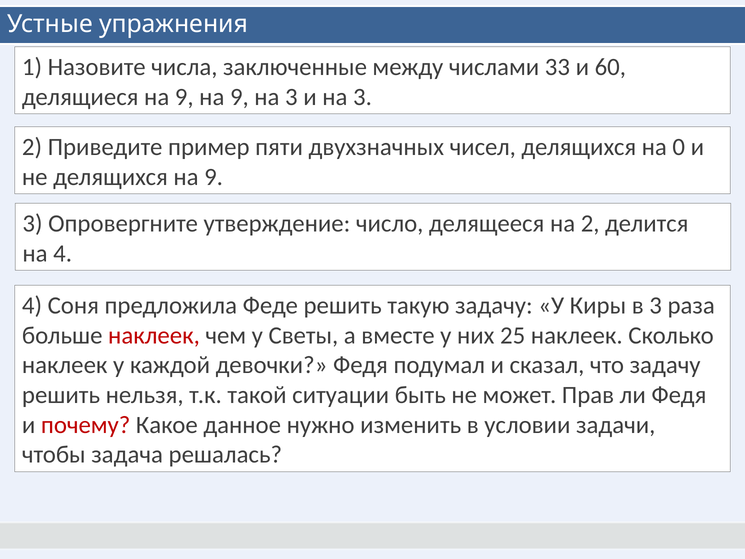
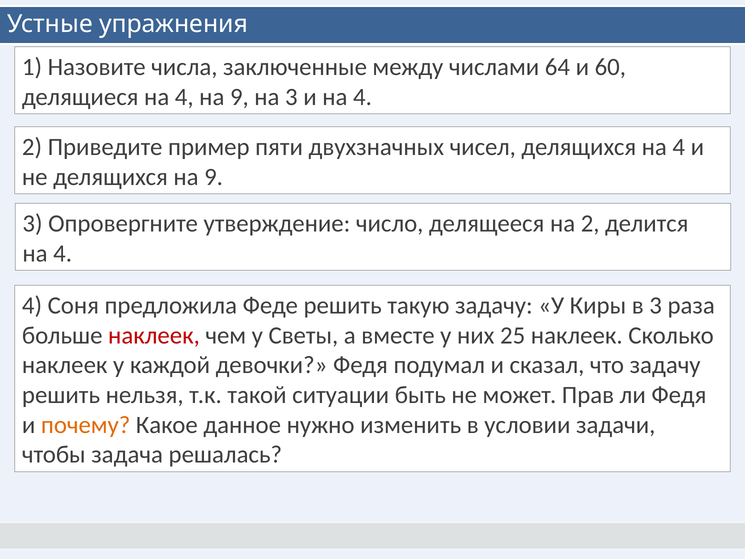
33: 33 -> 64 (557, 67)
делящиеся на 9: 9 -> 4 (184, 97)
и на 3: 3 -> 4 (363, 97)
делящихся на 0: 0 -> 4 (679, 147)
почему colour: red -> orange (86, 425)
